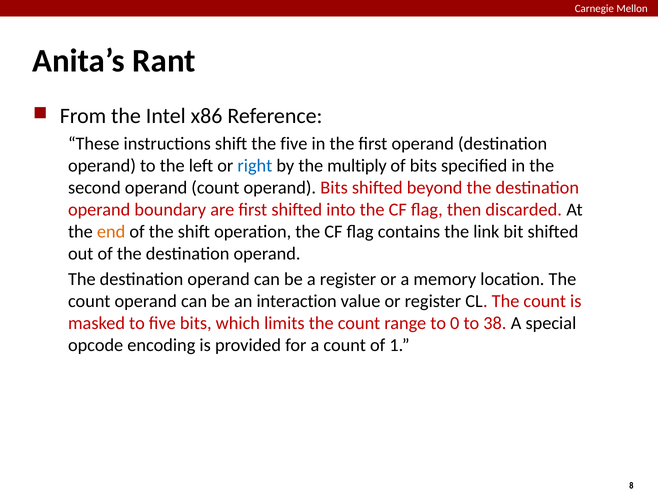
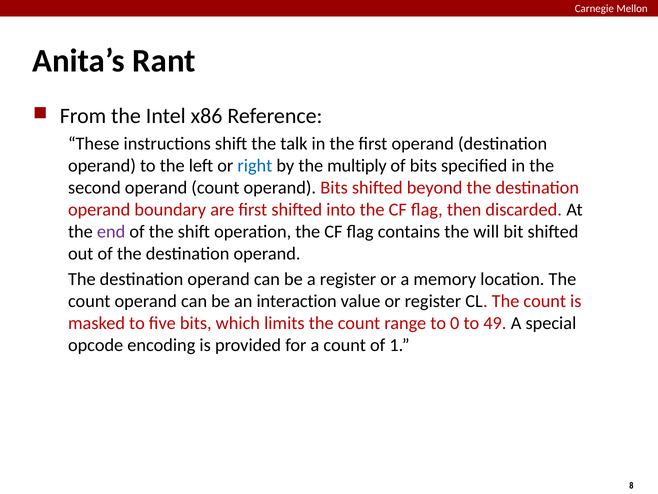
the five: five -> talk (294, 144)
end colour: orange -> purple (111, 231)
link: link -> will (486, 231)
38: 38 -> 49 (495, 323)
